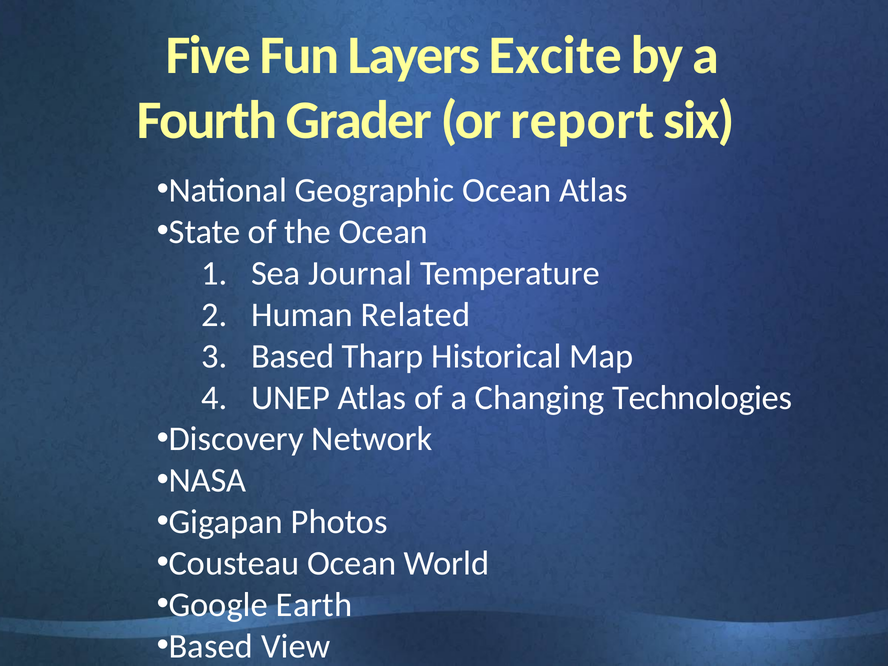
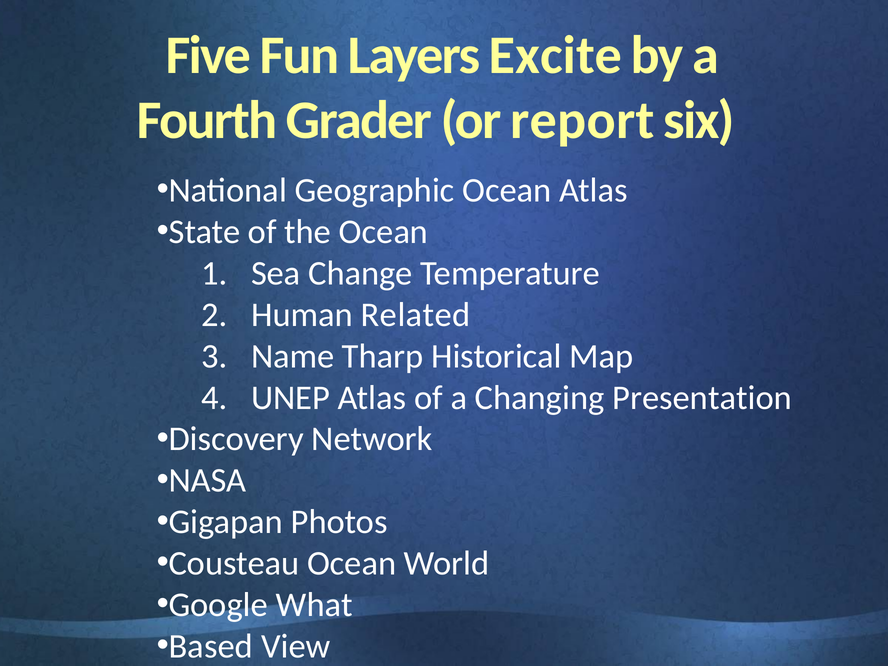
Journal: Journal -> Change (360, 273)
Based: Based -> Name (293, 356)
Technologies: Technologies -> Presentation (702, 398)
Earth: Earth -> What (314, 605)
